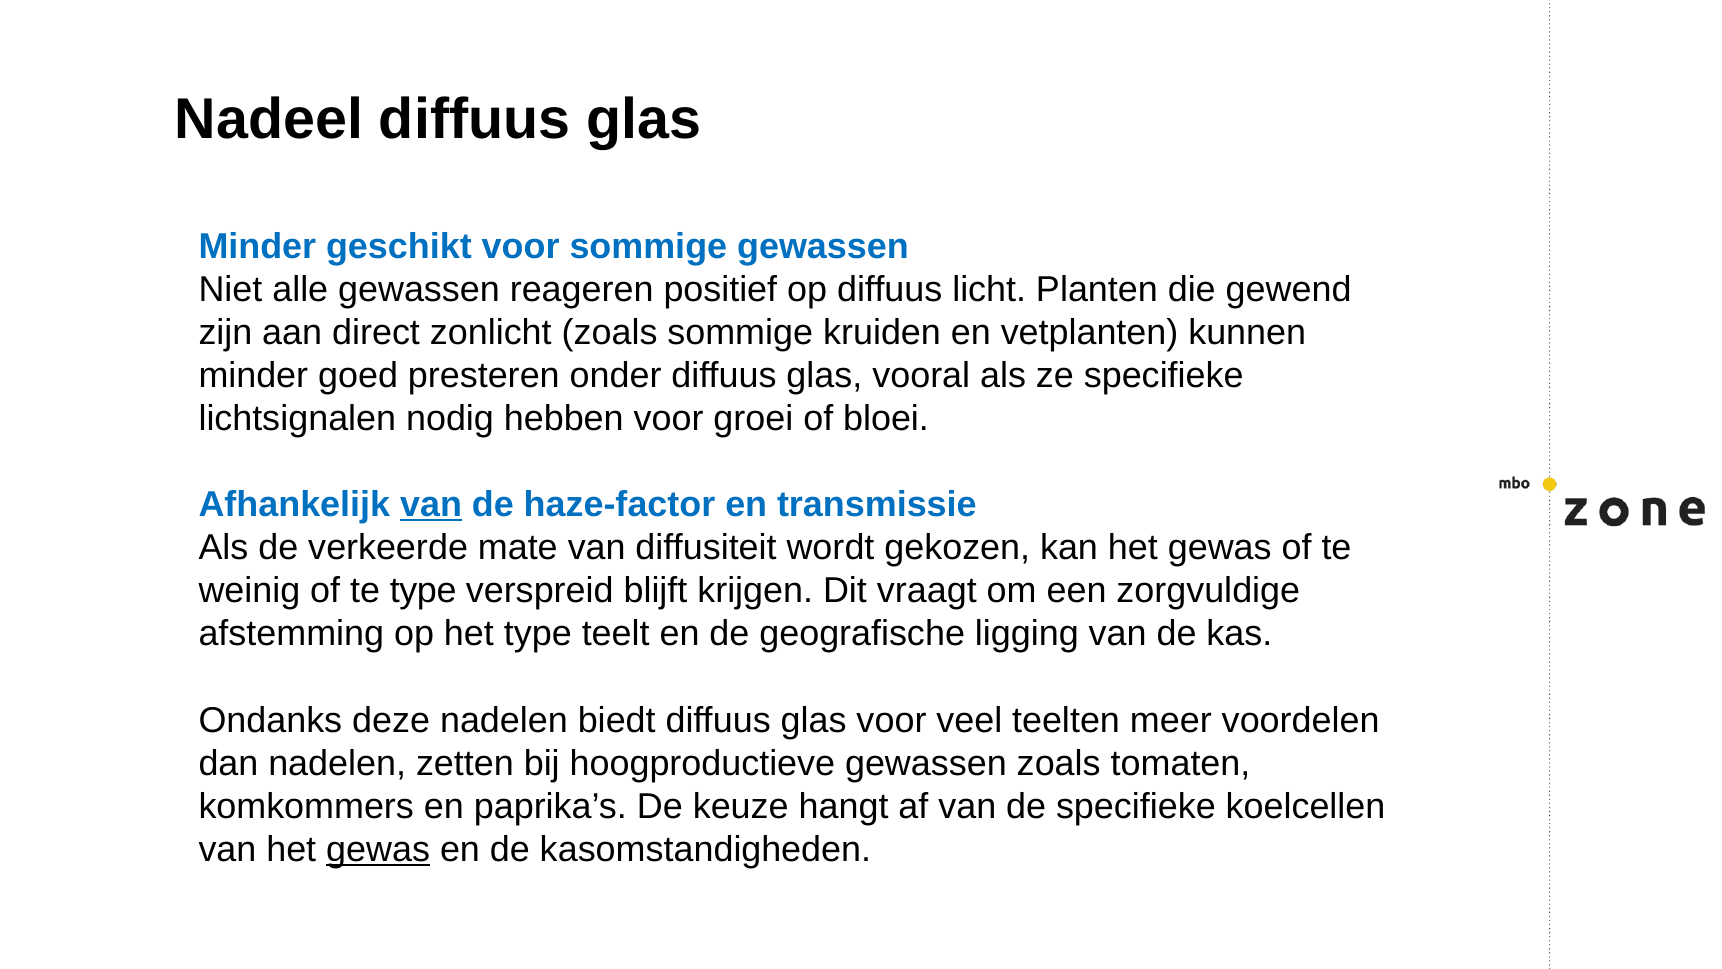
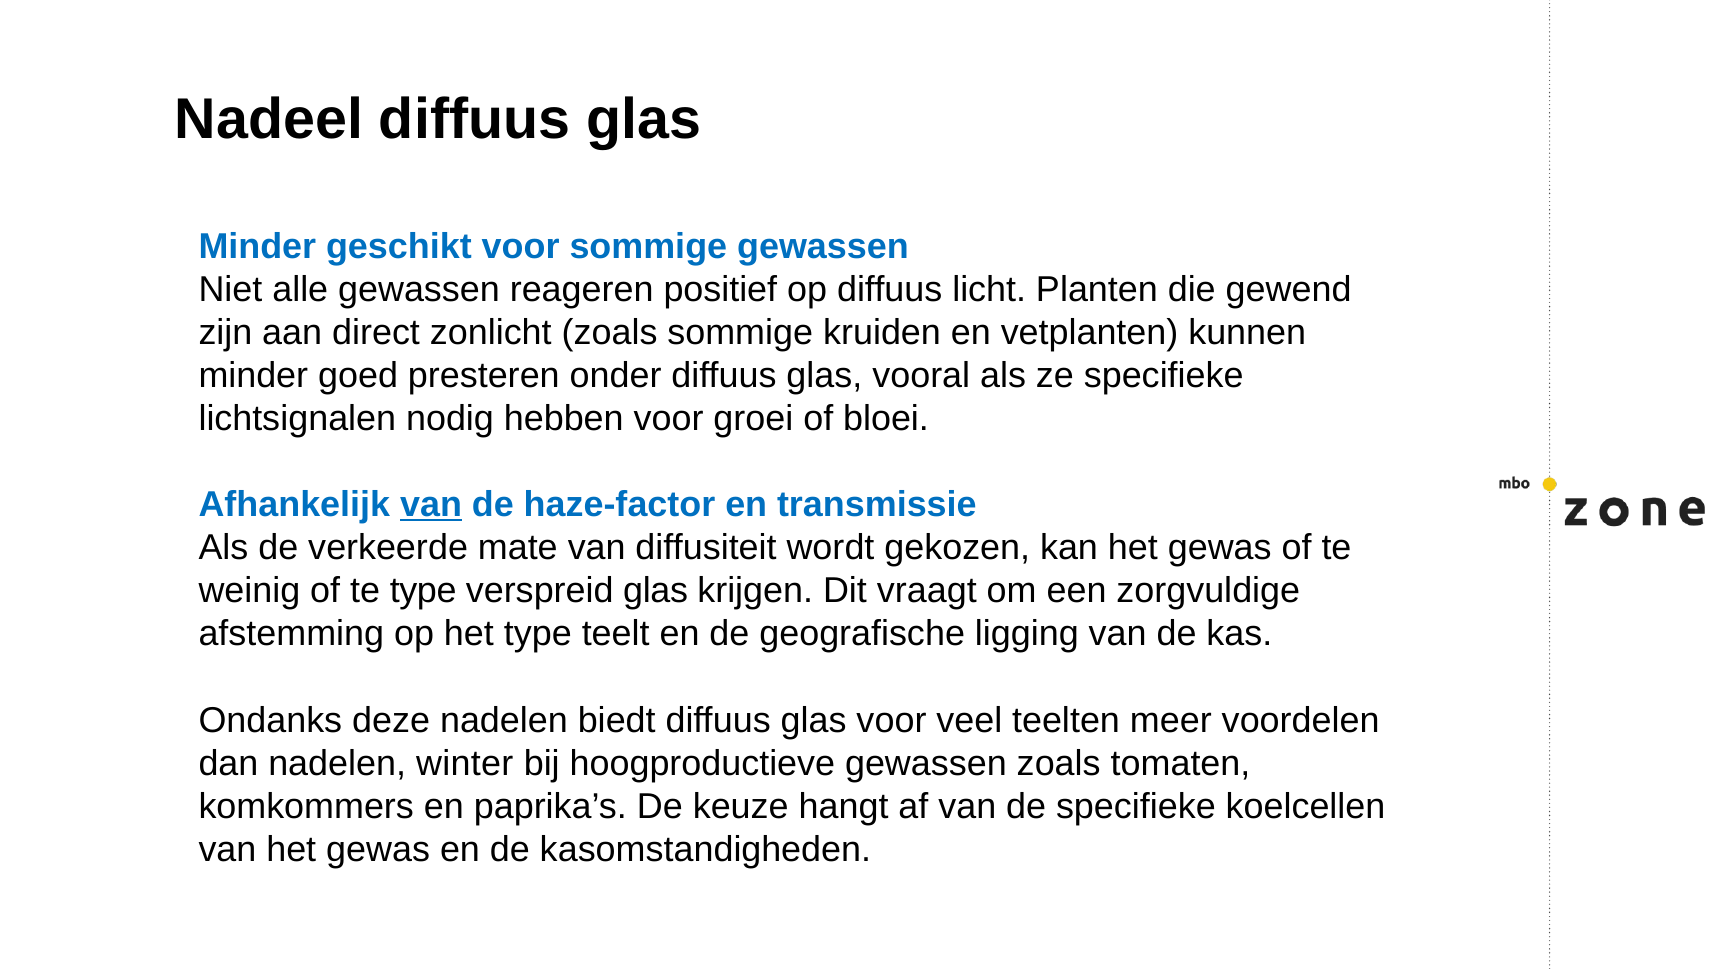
verspreid blijft: blijft -> glas (656, 591)
zetten: zetten -> winter (465, 763)
gewas underline: present -> none (378, 849)
